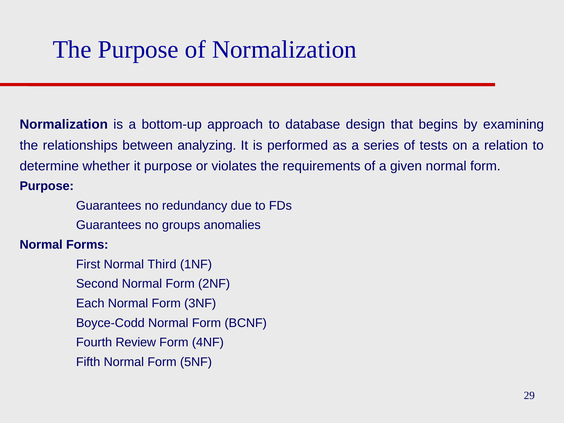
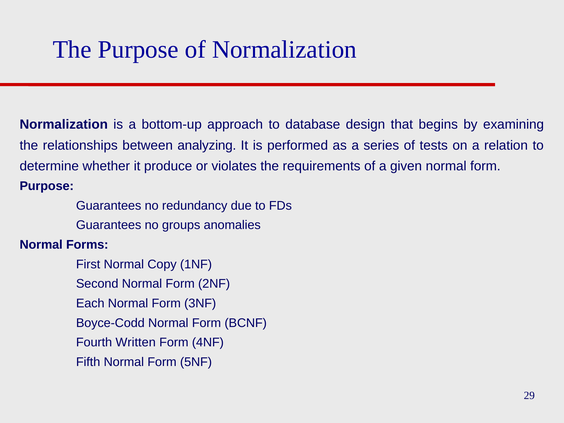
it purpose: purpose -> produce (168, 166)
Third: Third -> Copy (162, 264)
Review: Review -> Written (136, 342)
